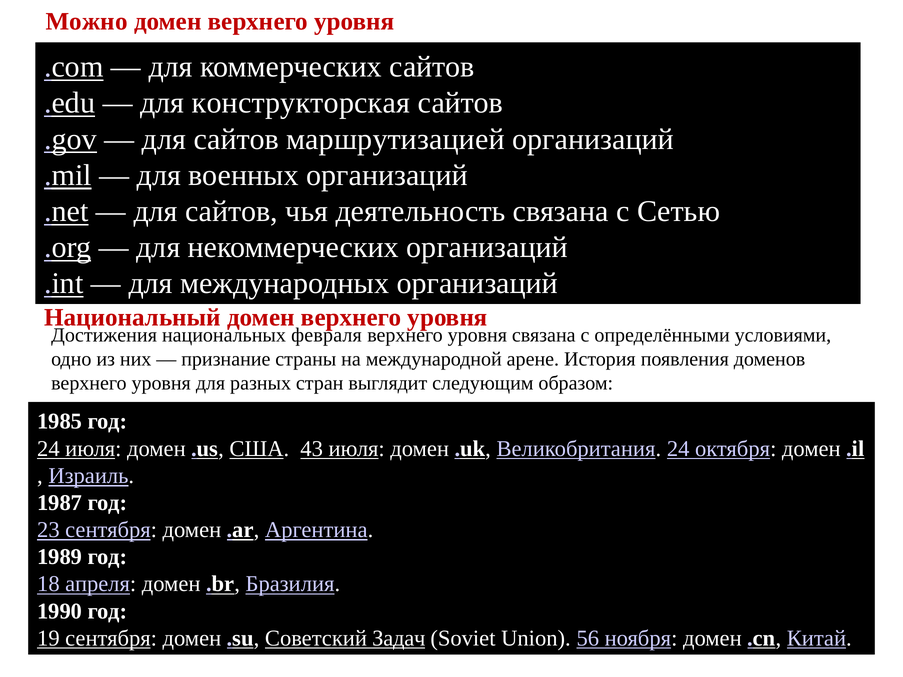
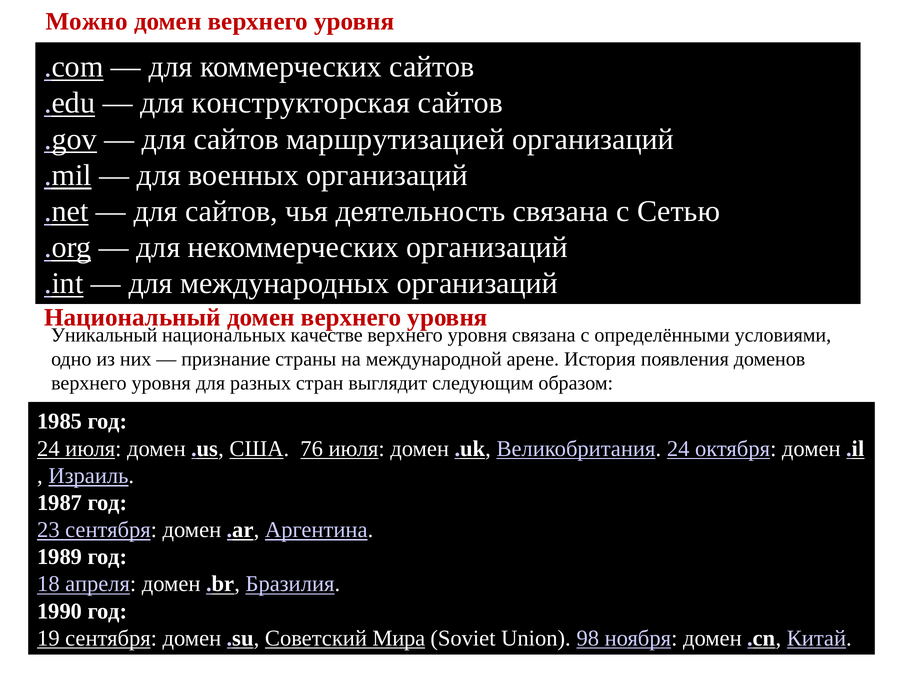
Достижения: Достижения -> Уникальный (104, 335)
февраля: февраля -> качестве (327, 335)
43: 43 -> 76 (312, 449)
Задач: Задач -> Мира (399, 638)
56: 56 -> 98 (588, 638)
